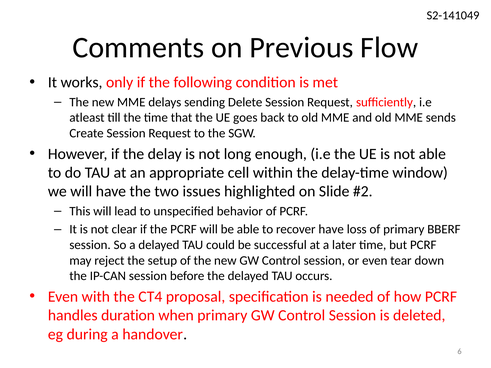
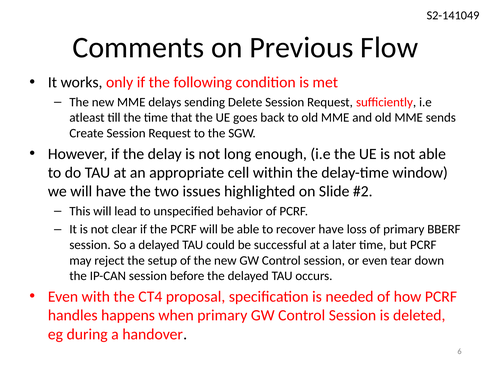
duration: duration -> happens (128, 316)
